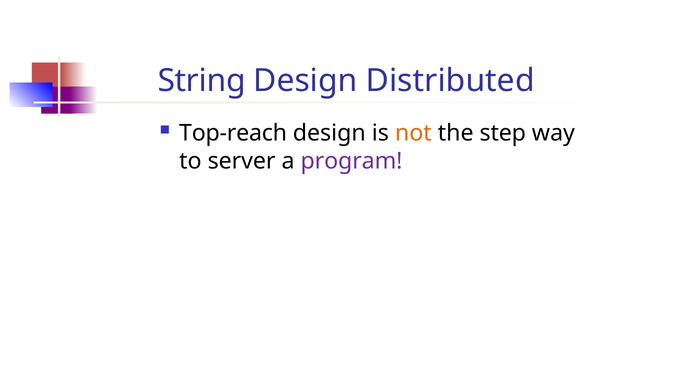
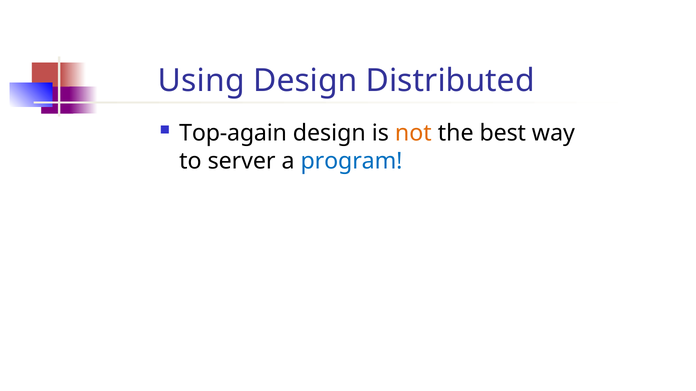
String: String -> Using (201, 81)
Top-reach: Top-reach -> Top-again (233, 133)
step: step -> best (503, 133)
program colour: purple -> blue (352, 161)
